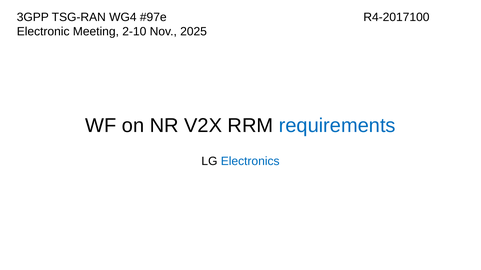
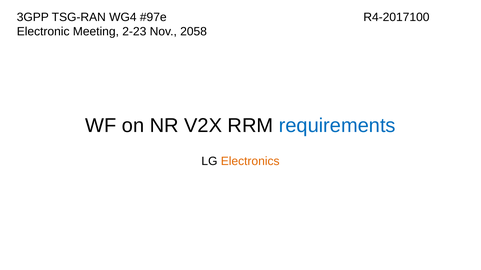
2-10: 2-10 -> 2-23 (134, 32)
2025: 2025 -> 2058 (194, 32)
Electronics colour: blue -> orange (250, 162)
